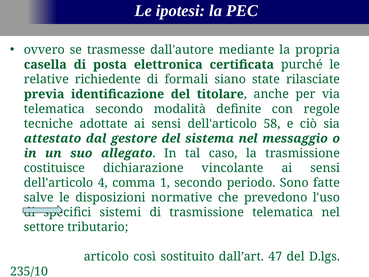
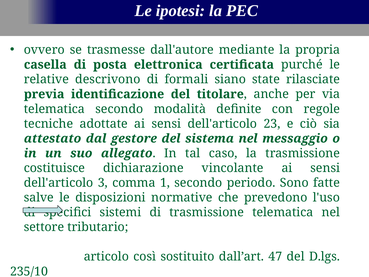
richiedente: richiedente -> descrivono (108, 79)
58: 58 -> 23 (272, 124)
4: 4 -> 3 (103, 183)
